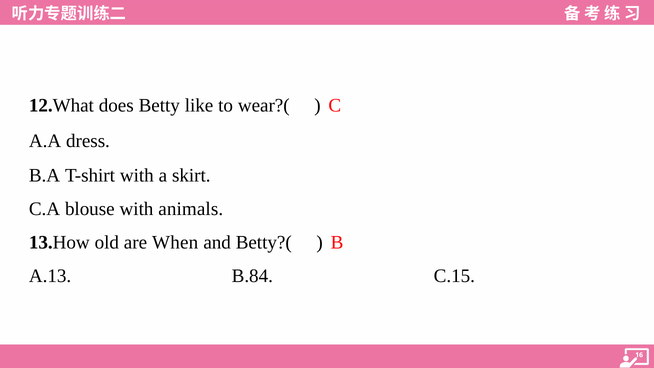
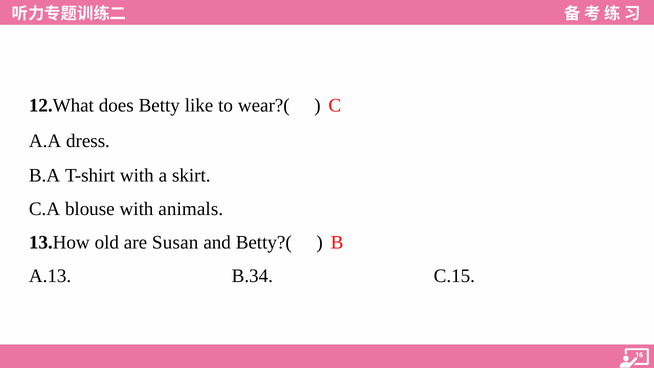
When: When -> Susan (175, 242)
B.84: B.84 -> B.34 (252, 276)
